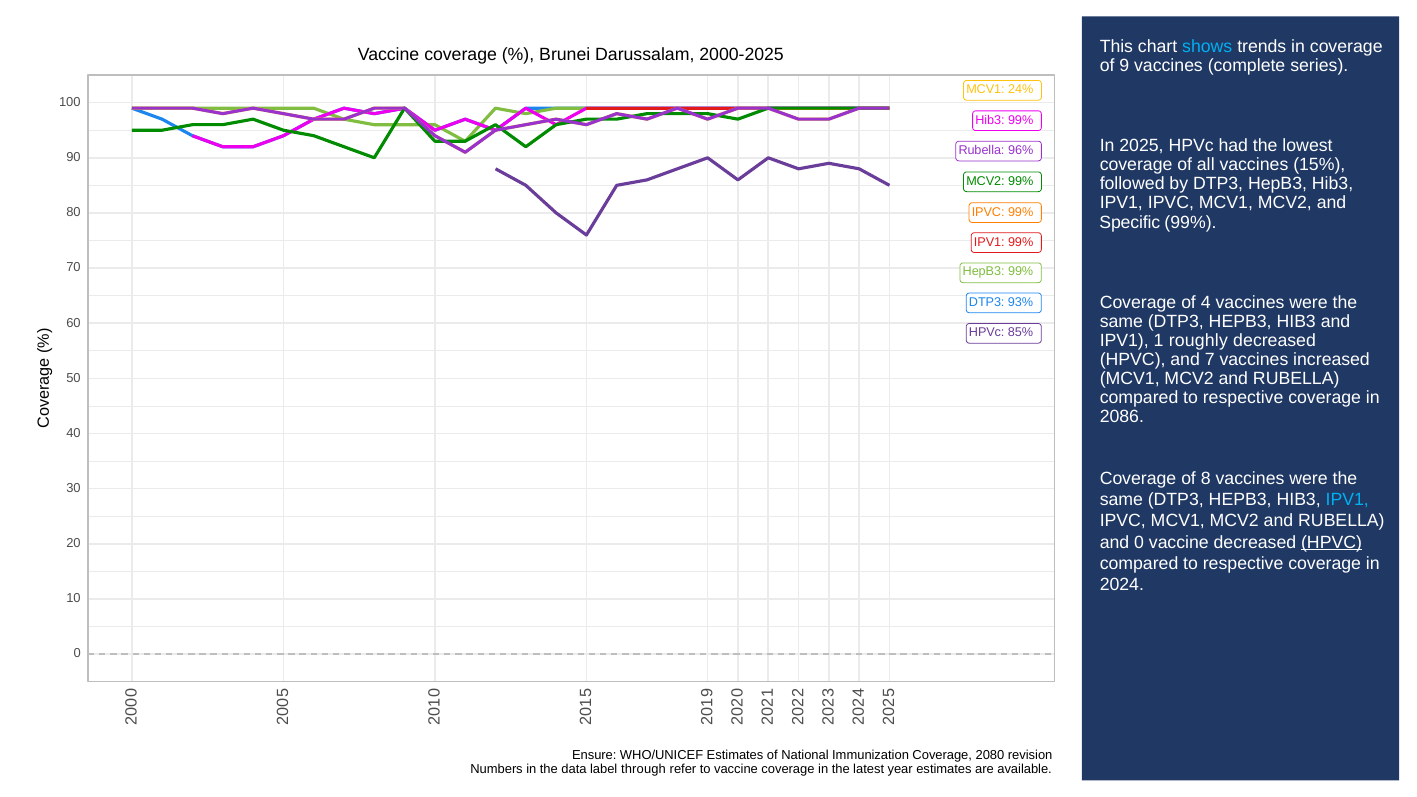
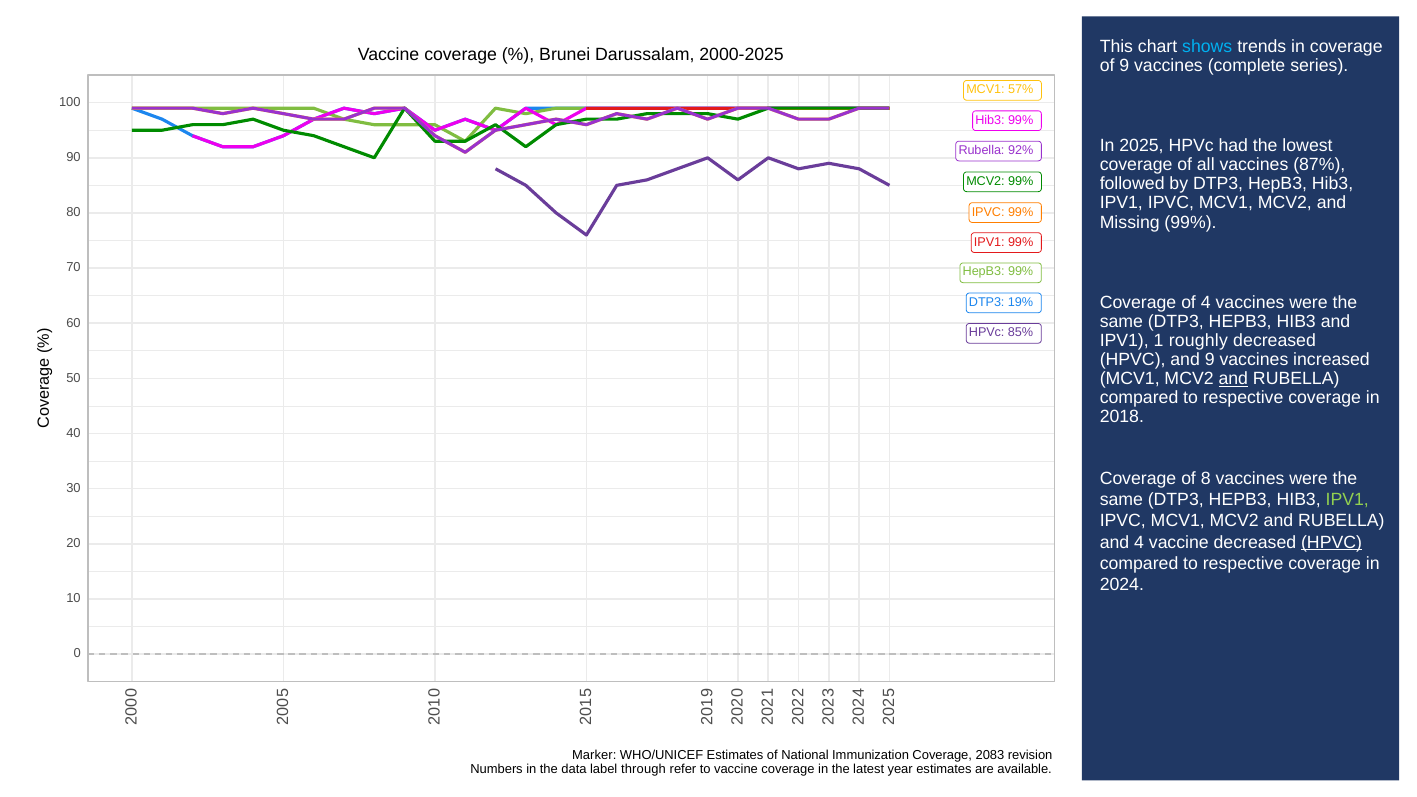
24%: 24% -> 57% (1021, 90)
96%: 96% -> 92% (1021, 150)
15%: 15% -> 87% (1319, 165)
Specific: Specific -> Missing (1130, 222)
93%: 93% -> 19% (1021, 302)
and 7: 7 -> 9 (1210, 360)
and underline: none -> present (1233, 379)
2086: 2086 -> 2018 (1122, 417)
IPV1 colour: light blue -> light green (1347, 500)
and 0: 0 -> 4 (1139, 542)
Ensure: Ensure -> Marker (594, 755)
2080: 2080 -> 2083 (990, 755)
